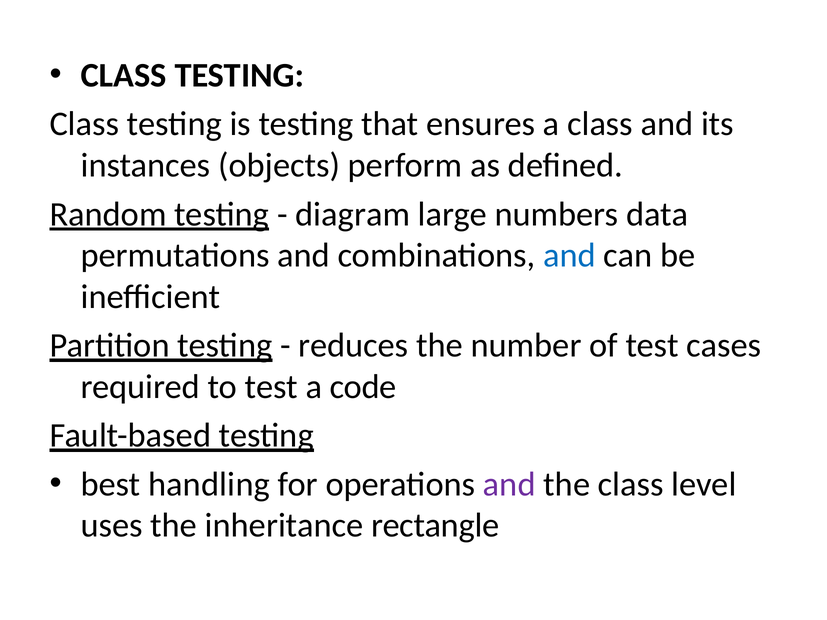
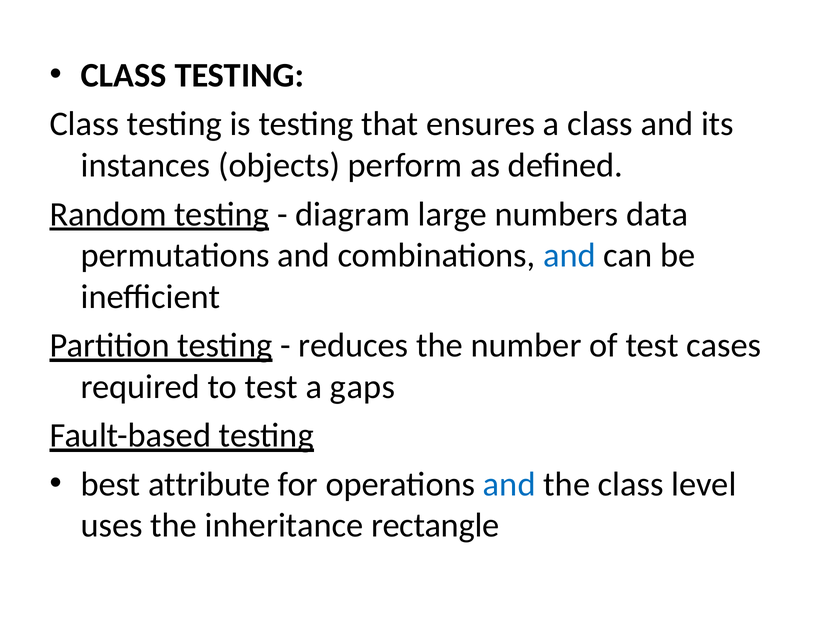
code: code -> gaps (363, 387)
handling: handling -> attribute (209, 484)
and colour: purple -> blue (509, 484)
